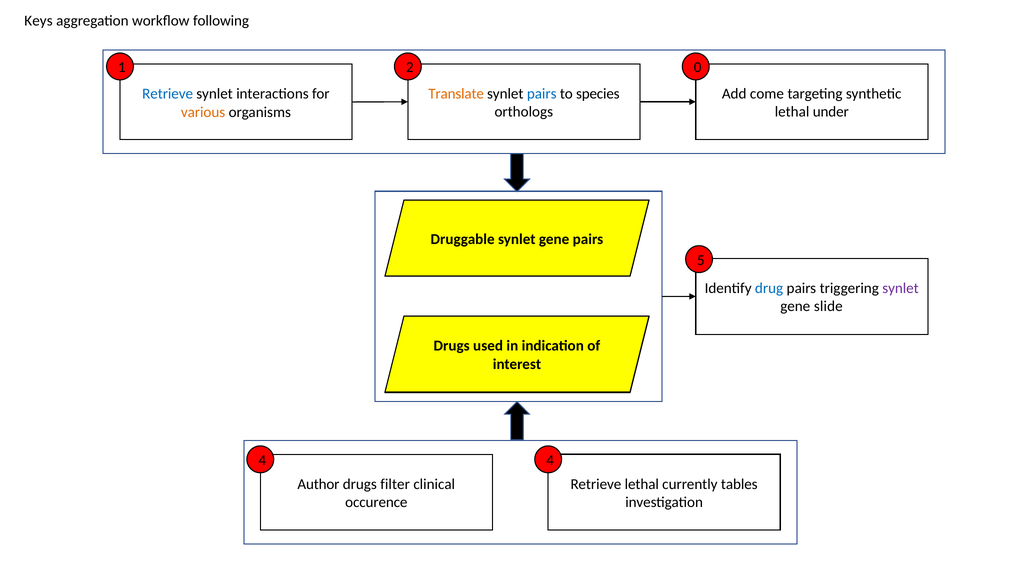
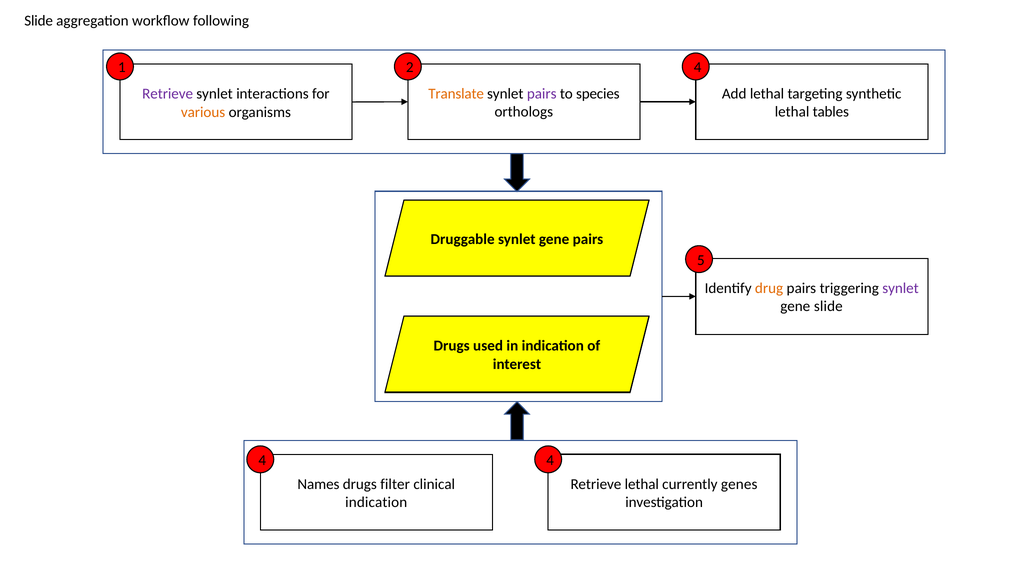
Keys: Keys -> Slide (39, 21)
2 0: 0 -> 4 (698, 67)
pairs colour: blue -> purple (542, 94)
Add come: come -> lethal (767, 94)
Retrieve colour: blue -> purple (168, 94)
under: under -> tables (831, 112)
drug colour: blue -> orange (769, 288)
tables: tables -> genes (739, 484)
Author: Author -> Names (318, 484)
occurence: occurence -> indication (376, 502)
